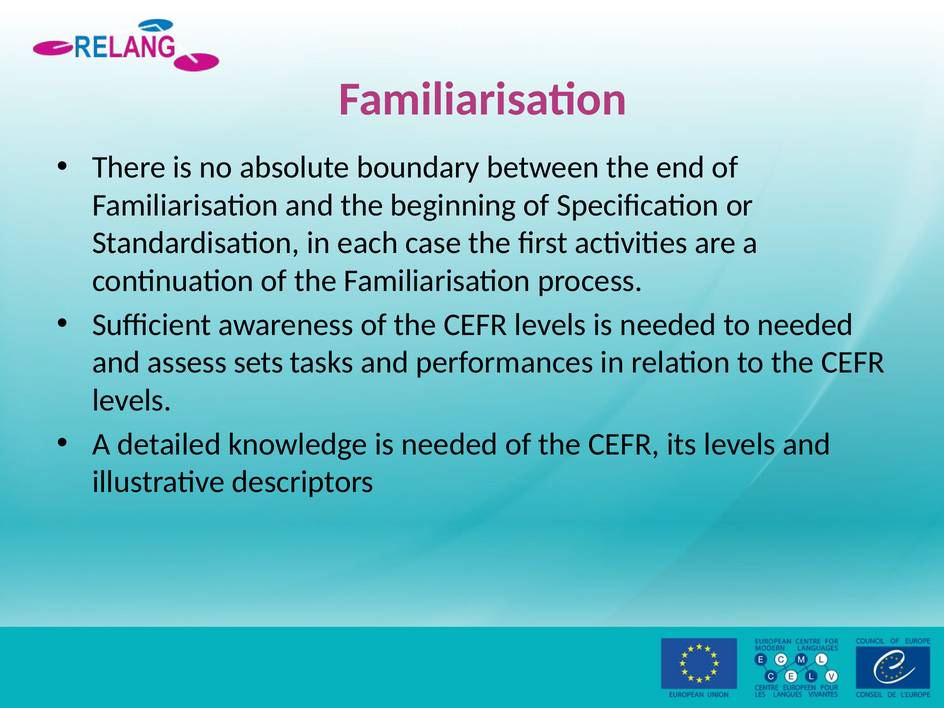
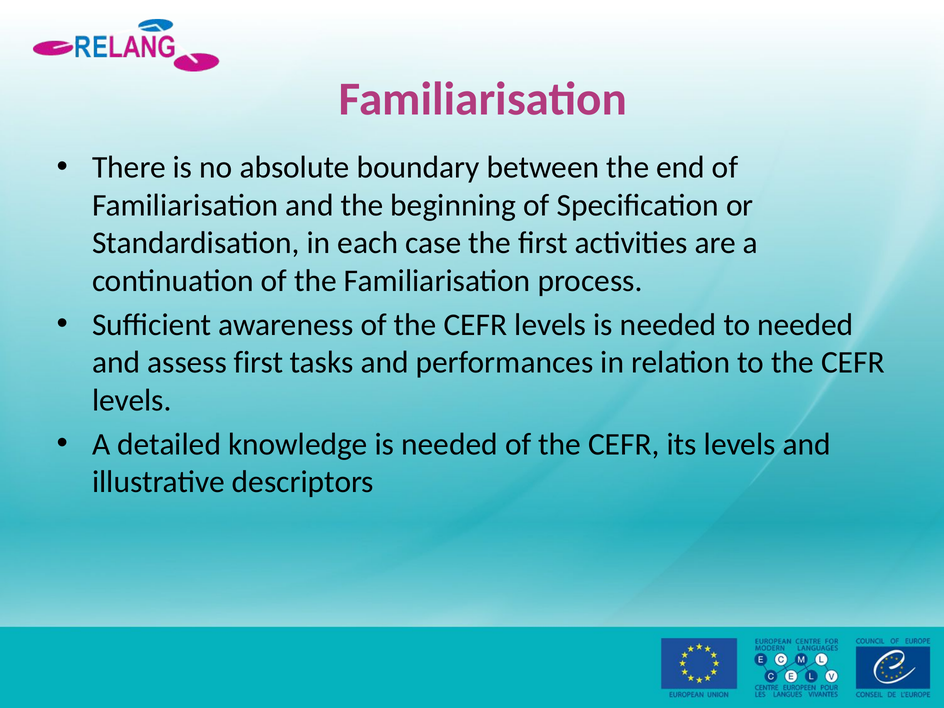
assess sets: sets -> first (259, 362)
